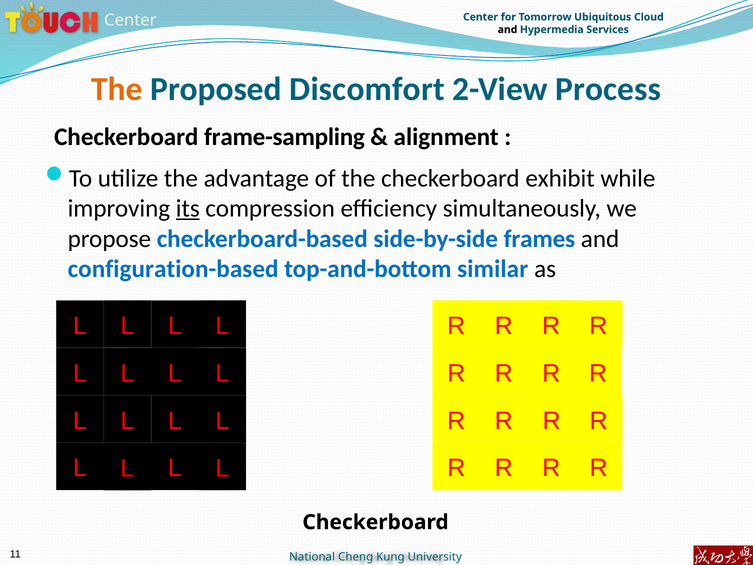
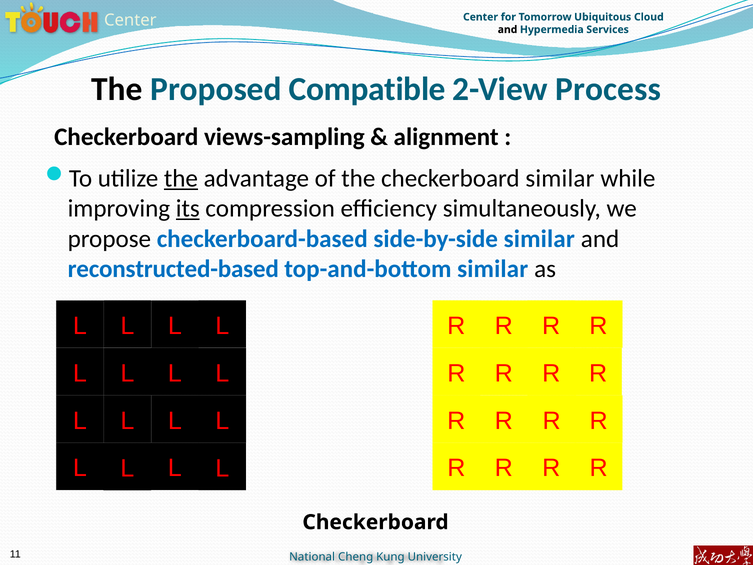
The colour: orange -> black (117, 89)
Discomfort: Discomfort -> Compatible (367, 89)
frame-sampling: frame-sampling -> views-sampling (284, 137)
the underline: none -> present (181, 178)
checkerboard exhibit: exhibit -> similar (560, 178)
side-by-side frames: frames -> similar (539, 239)
configuration-based: configuration-based -> reconstructed-based (173, 269)
